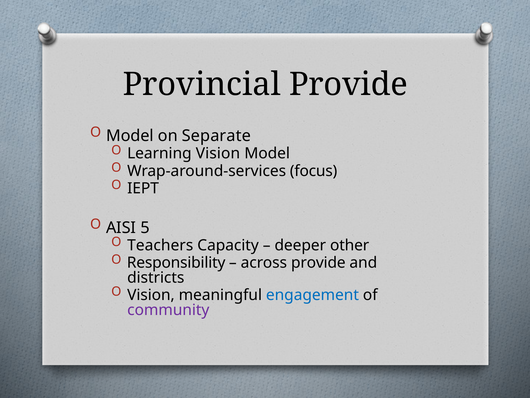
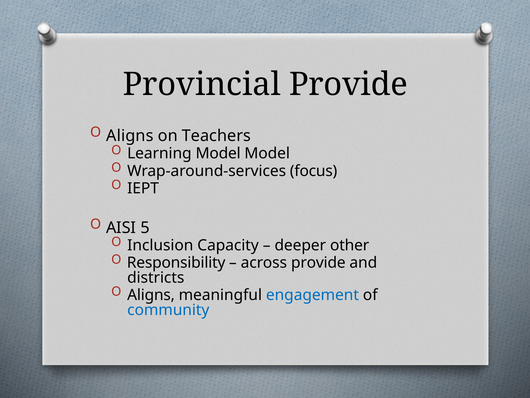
Model: Model -> Aligns (130, 136)
Separate: Separate -> Teachers (216, 136)
Learning Vision: Vision -> Model (218, 153)
Teachers: Teachers -> Inclusion (160, 245)
Vision: Vision -> Aligns (151, 295)
community colour: purple -> blue (168, 310)
